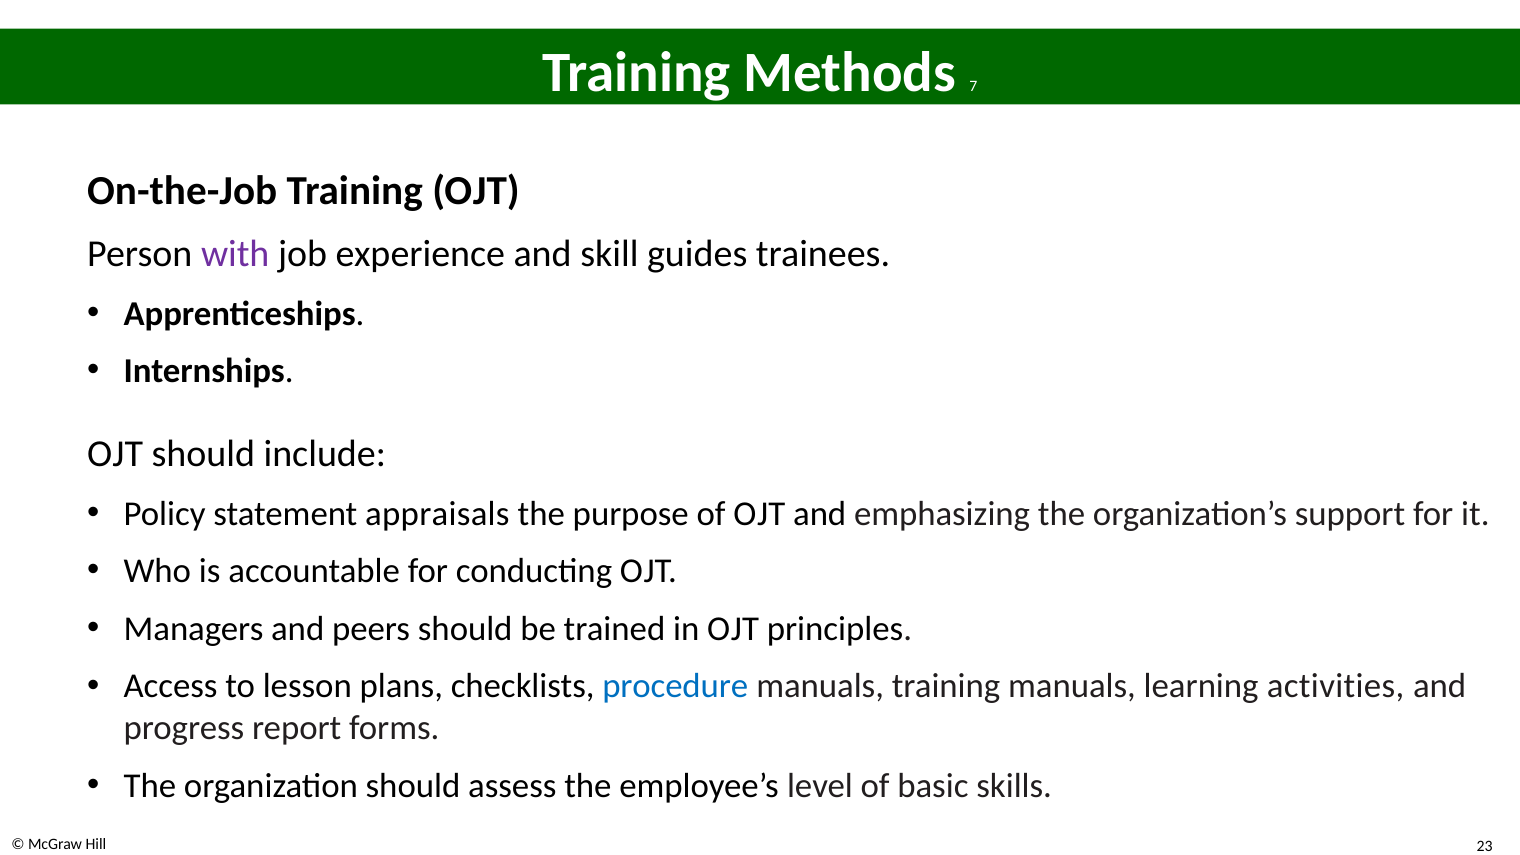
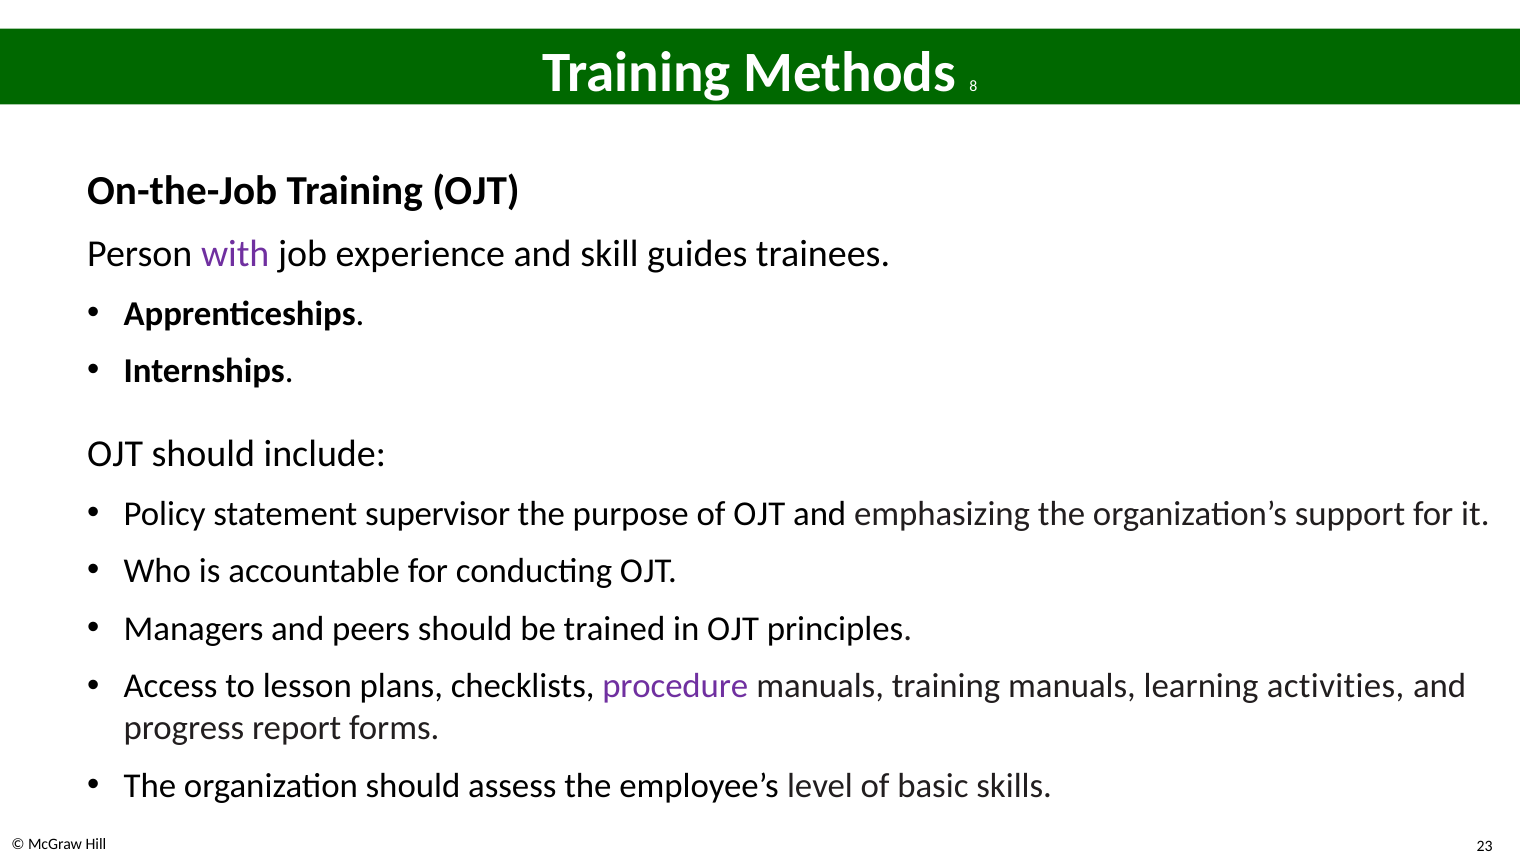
7: 7 -> 8 (973, 86)
appraisals: appraisals -> supervisor (438, 514)
procedure colour: blue -> purple (675, 686)
